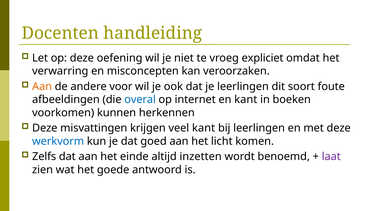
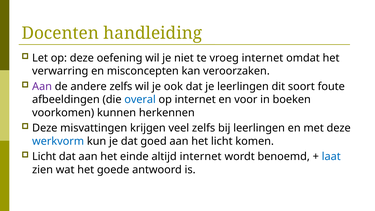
vroeg expliciet: expliciet -> internet (262, 58)
Aan colour: orange -> purple (42, 86)
andere voor: voor -> zelfs (121, 86)
en kant: kant -> voor (246, 100)
veel kant: kant -> zelfs (204, 128)
Zelfs: Zelfs -> Licht (44, 156)
altijd inzetten: inzetten -> internet (201, 156)
laat colour: purple -> blue (331, 156)
